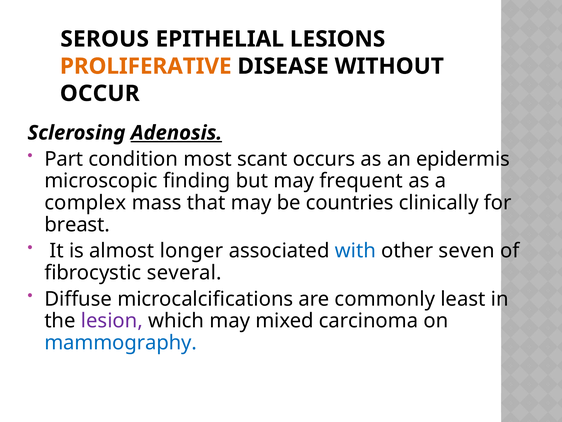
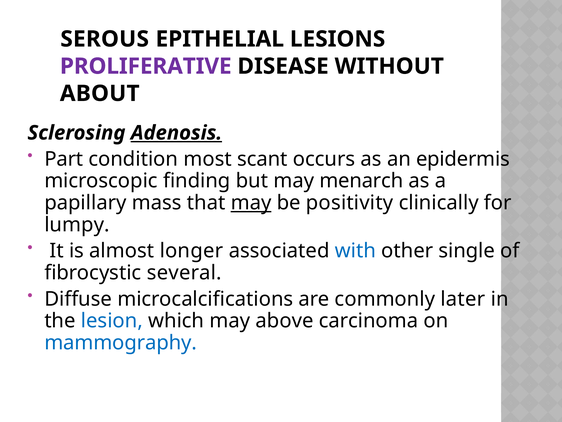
PROLIFERATIVE colour: orange -> purple (146, 66)
OCCUR: OCCUR -> ABOUT (100, 93)
frequent: frequent -> menarch (361, 181)
complex: complex -> papillary (85, 203)
may underline: none -> present (251, 203)
countries: countries -> positivity (350, 203)
breast: breast -> lumpy (77, 225)
seven: seven -> single (467, 251)
least: least -> later (463, 299)
lesion colour: purple -> blue (112, 321)
mixed: mixed -> above (284, 321)
